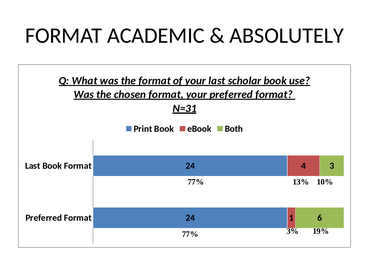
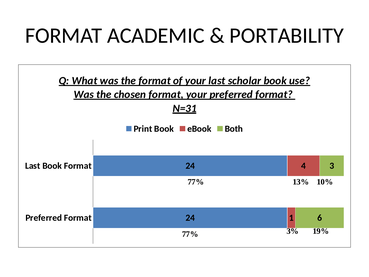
ABSOLUTELY: ABSOLUTELY -> PORTABILITY (287, 36)
